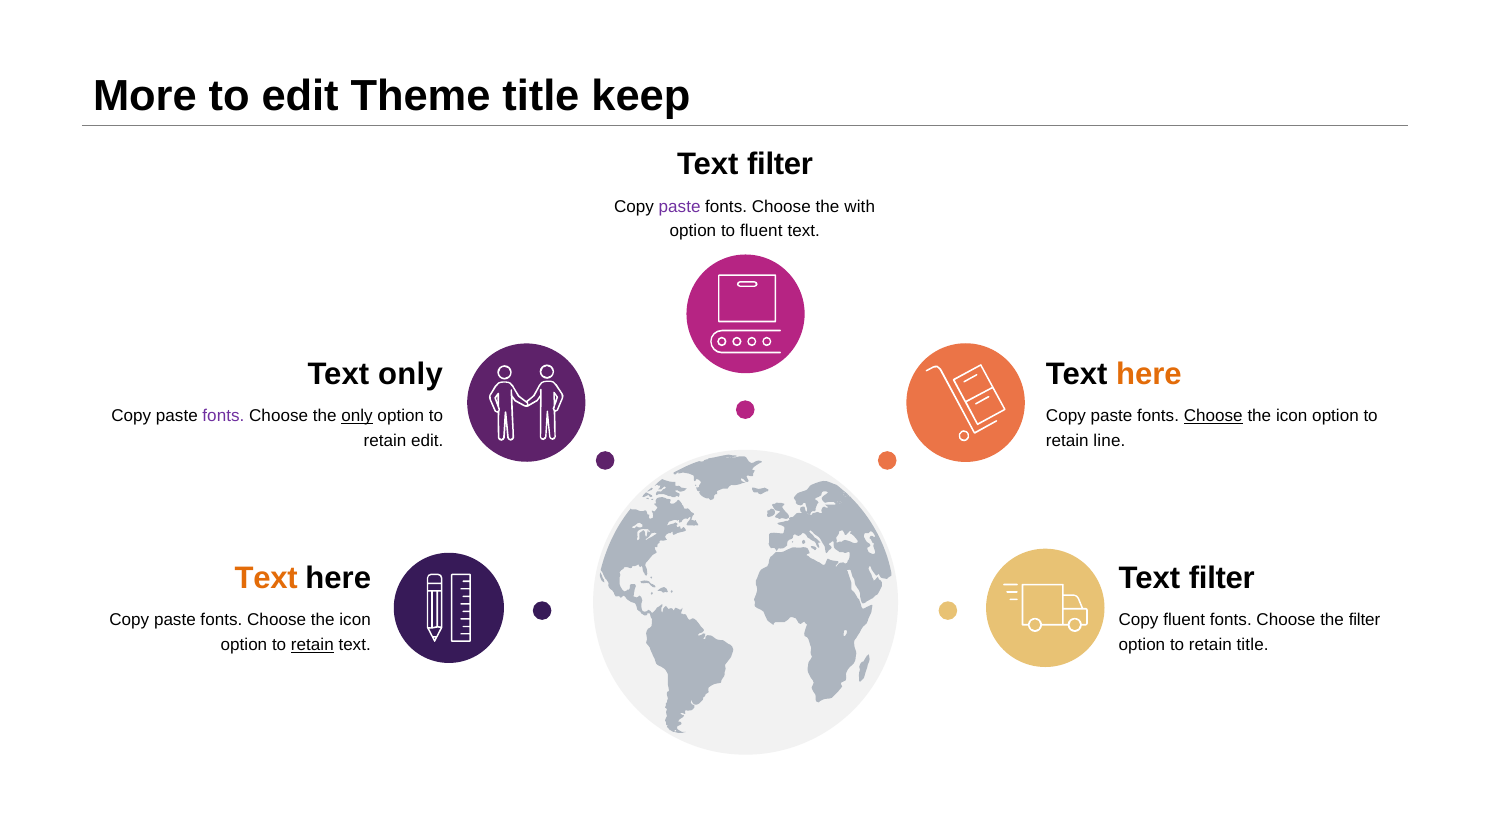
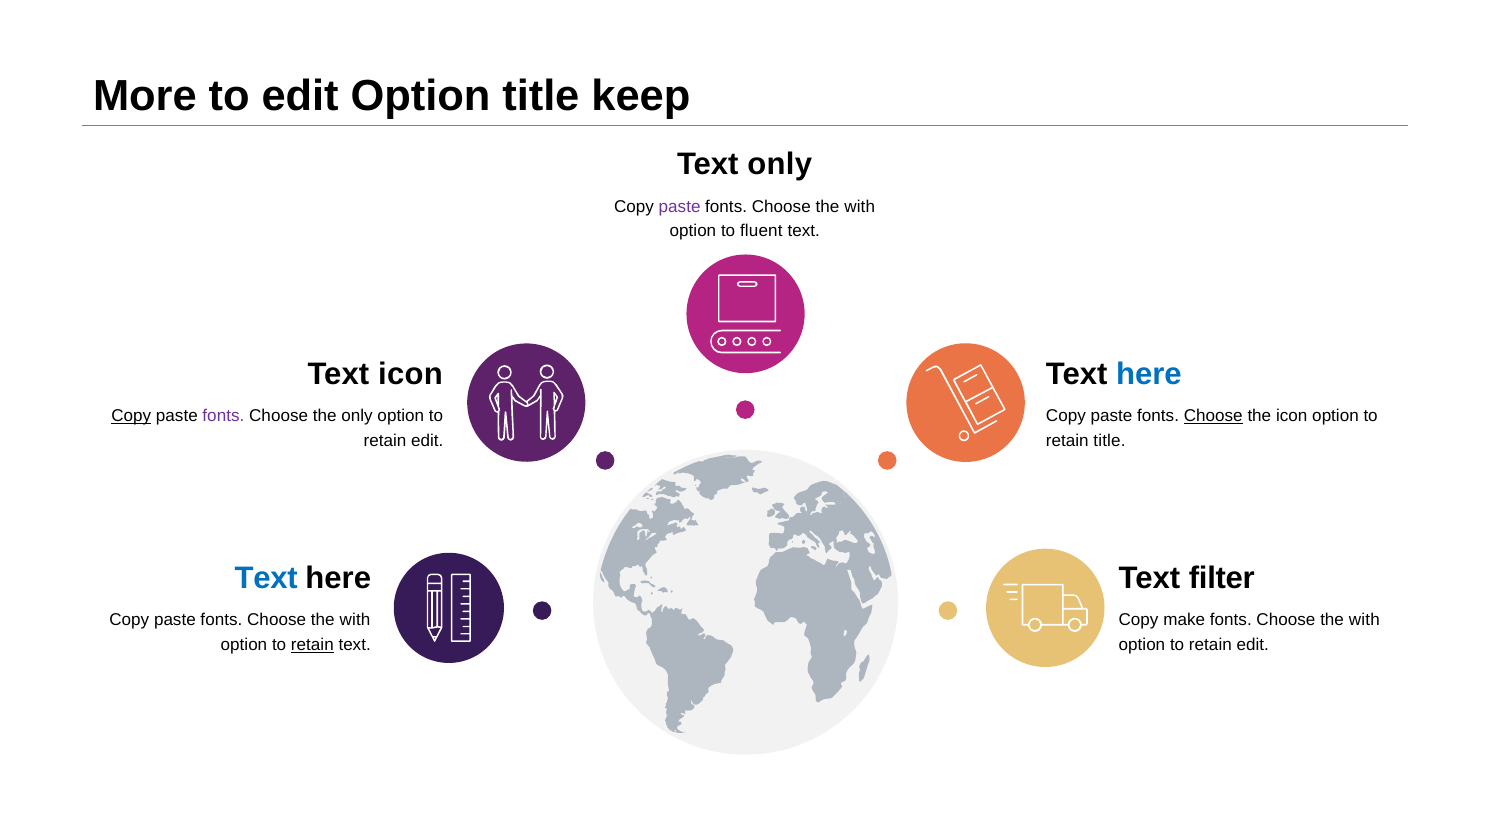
edit Theme: Theme -> Option (420, 96)
filter: filter -> only (780, 165)
Text only: only -> icon (410, 374)
here colour: orange -> blue (1149, 374)
Copy underline: none -> present (131, 416)
only underline: present -> none (357, 416)
retain line: line -> title (1109, 441)
Text colour: orange -> blue (266, 578)
icon: icon -> with (355, 620)
Copy fluent: fluent -> make (1184, 620)
filter: filter -> with (1364, 620)
title: title -> edit (1253, 645)
